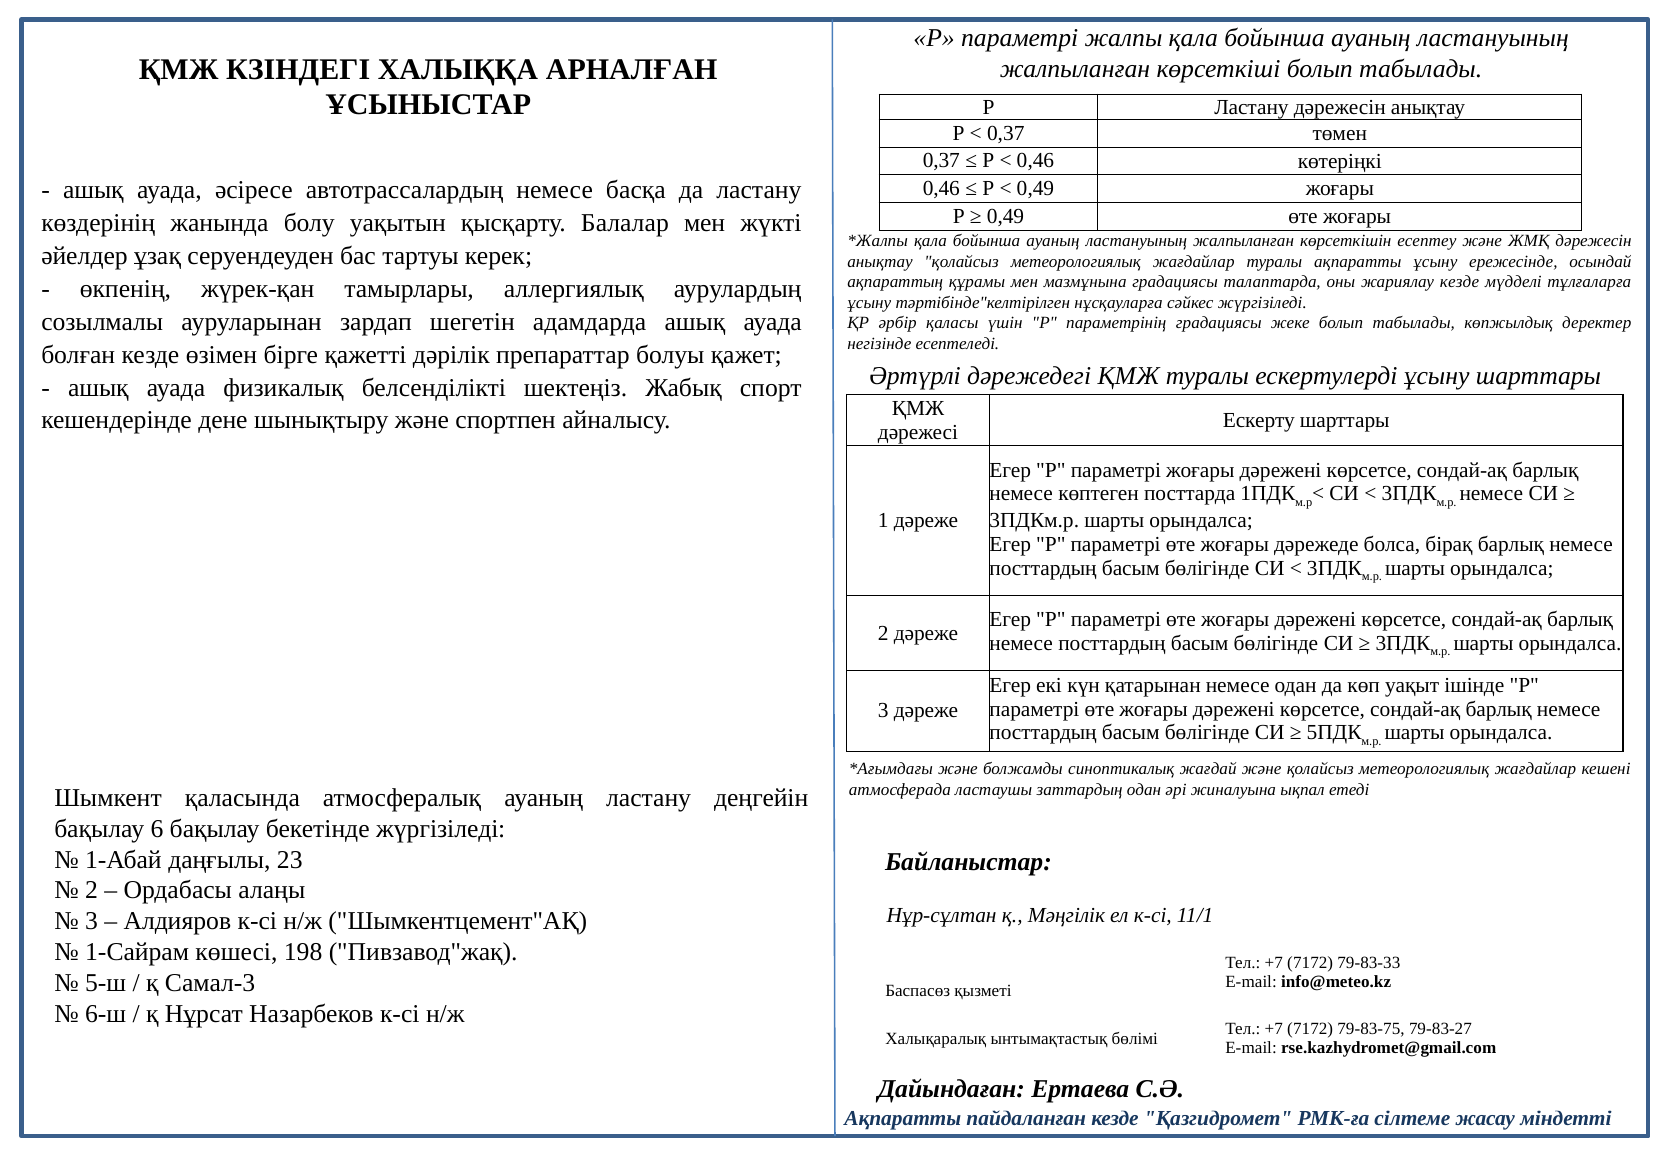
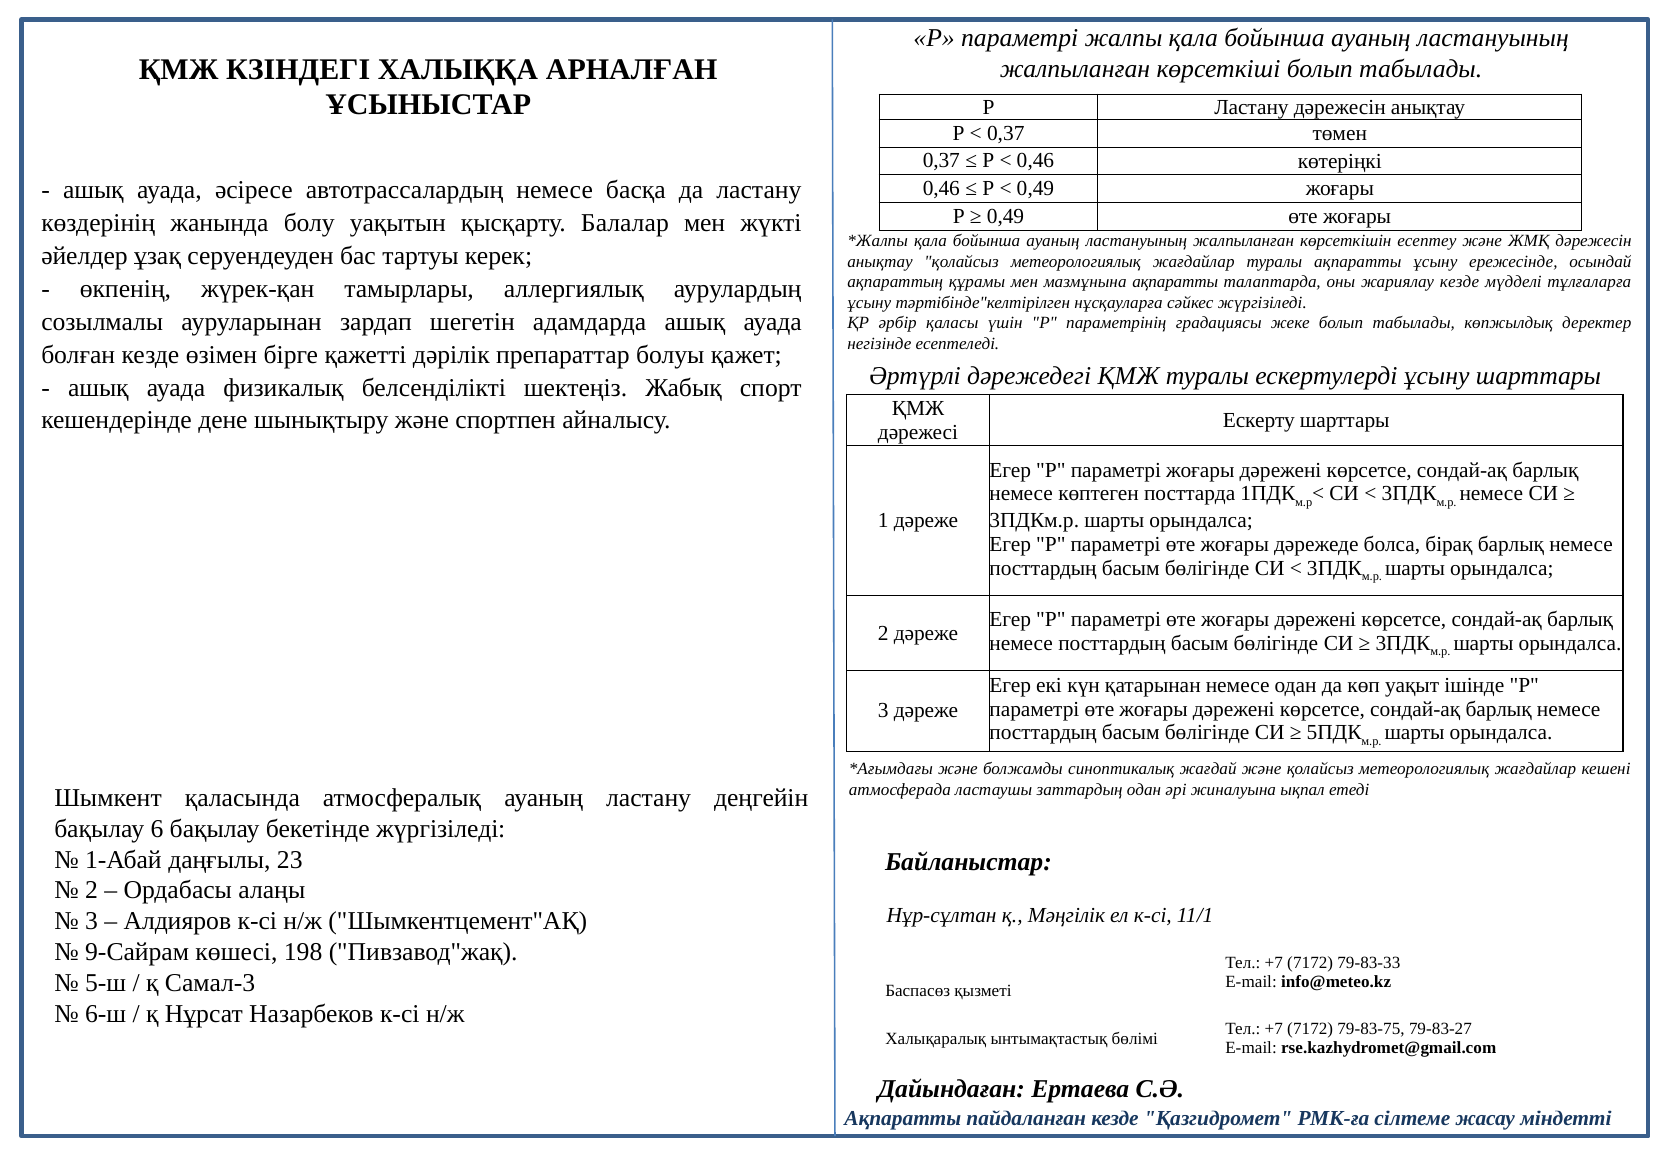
мазмұнына градациясы: градациясы -> ақпаратты (1175, 282)
1-Сайрам: 1-Сайрам -> 9-Сайрам (137, 952)
